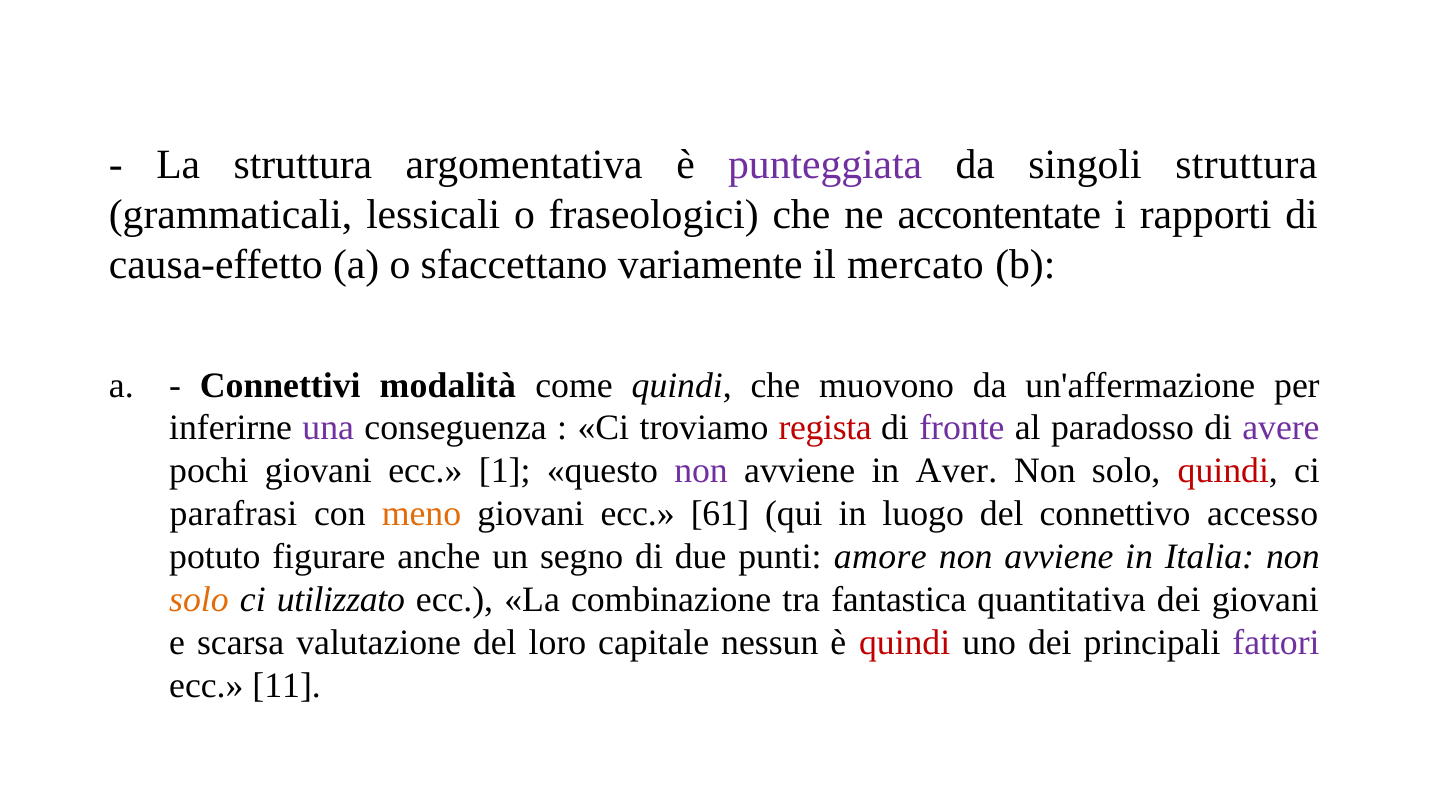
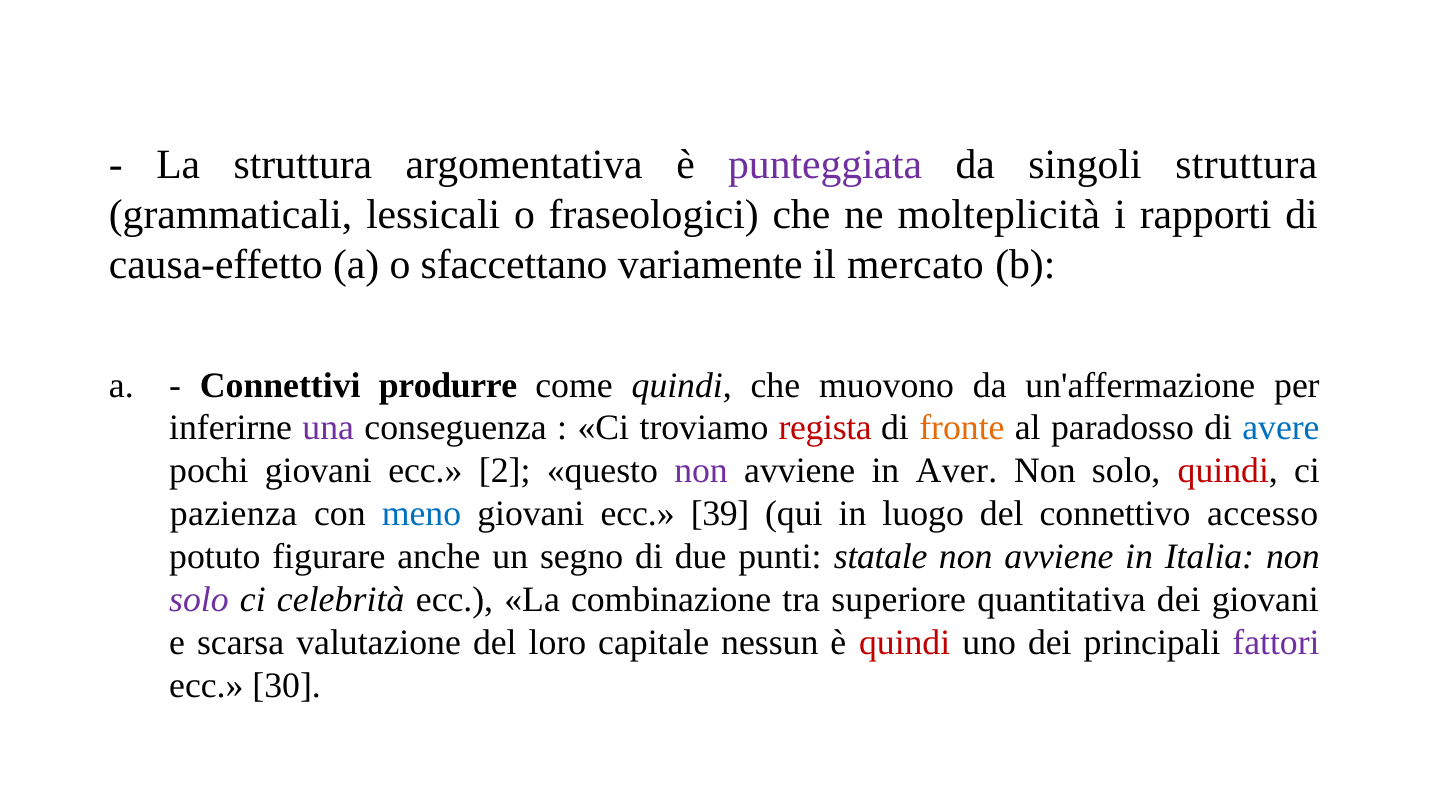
accontentate: accontentate -> molteplicità (999, 215)
modalità: modalità -> produrre (448, 385)
fronte colour: purple -> orange (962, 428)
avere colour: purple -> blue (1281, 428)
1: 1 -> 2 (505, 471)
parafrasi: parafrasi -> pazienza (233, 514)
meno colour: orange -> blue (421, 514)
61: 61 -> 39 (720, 514)
amore: amore -> statale (881, 557)
solo colour: orange -> purple (199, 600)
utilizzato: utilizzato -> celebrità (341, 600)
fantastica: fantastica -> superiore (899, 600)
11: 11 -> 30 (287, 685)
